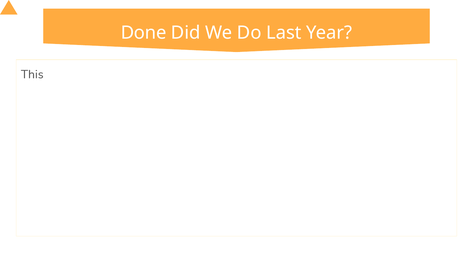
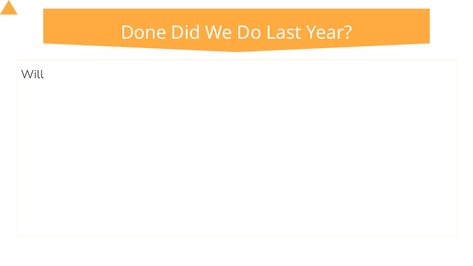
This: This -> Will (32, 74)
